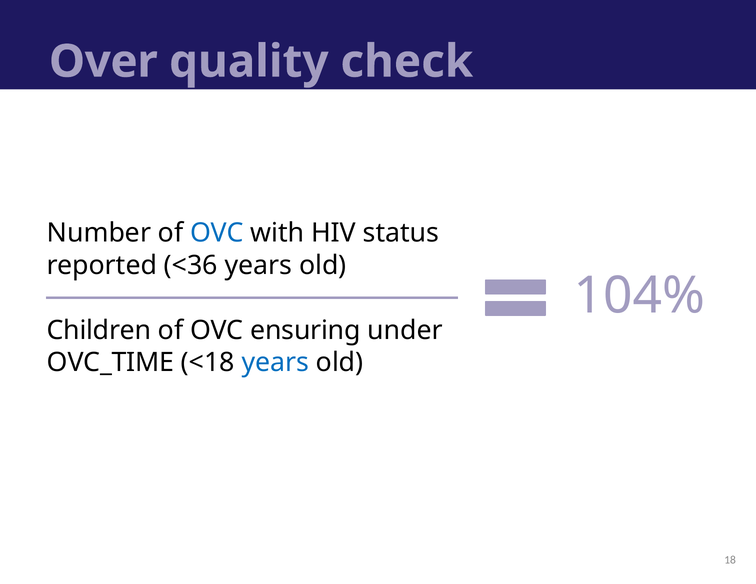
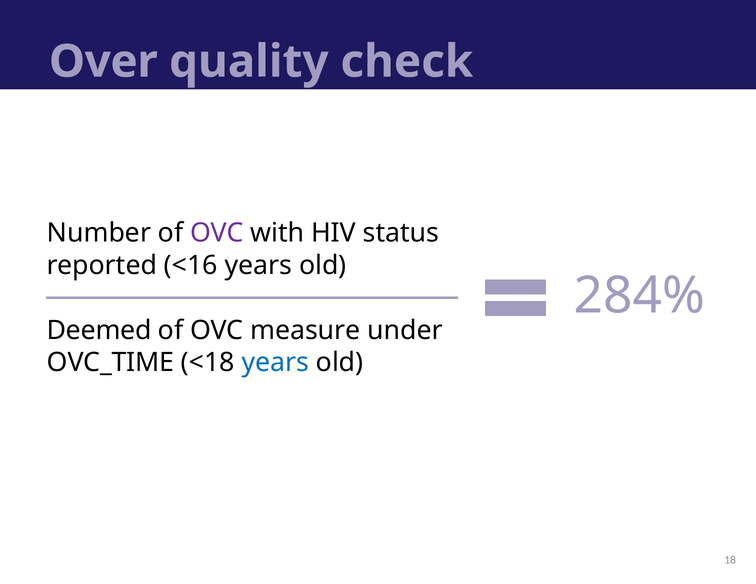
OVC colour: blue -> purple (217, 233)
<36: <36 -> <16 (191, 265)
104%: 104% -> 284% (639, 296)
Children: Children -> Deemed (99, 331)
ensuring: ensuring -> measure (305, 331)
